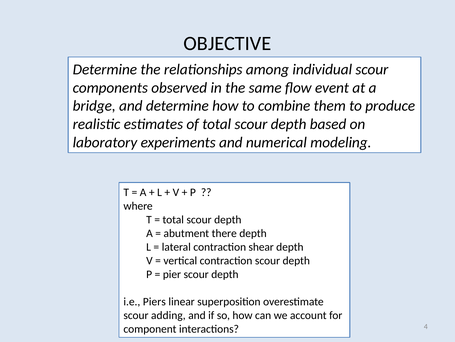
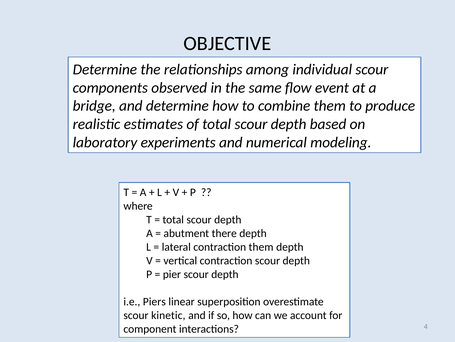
contraction shear: shear -> them (261, 246)
adding: adding -> kinetic (168, 315)
